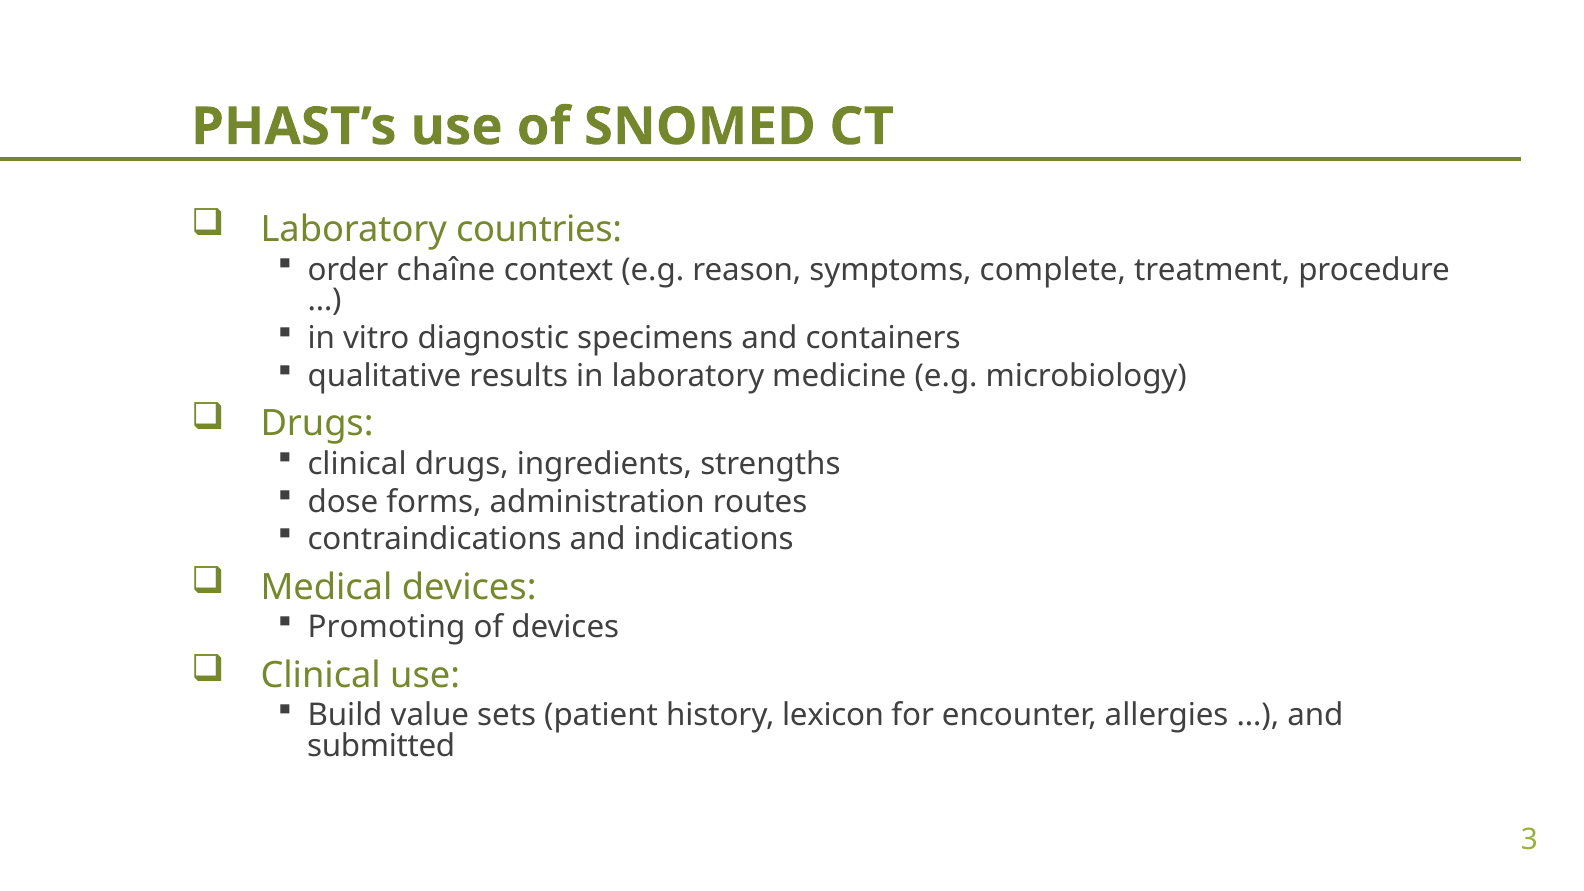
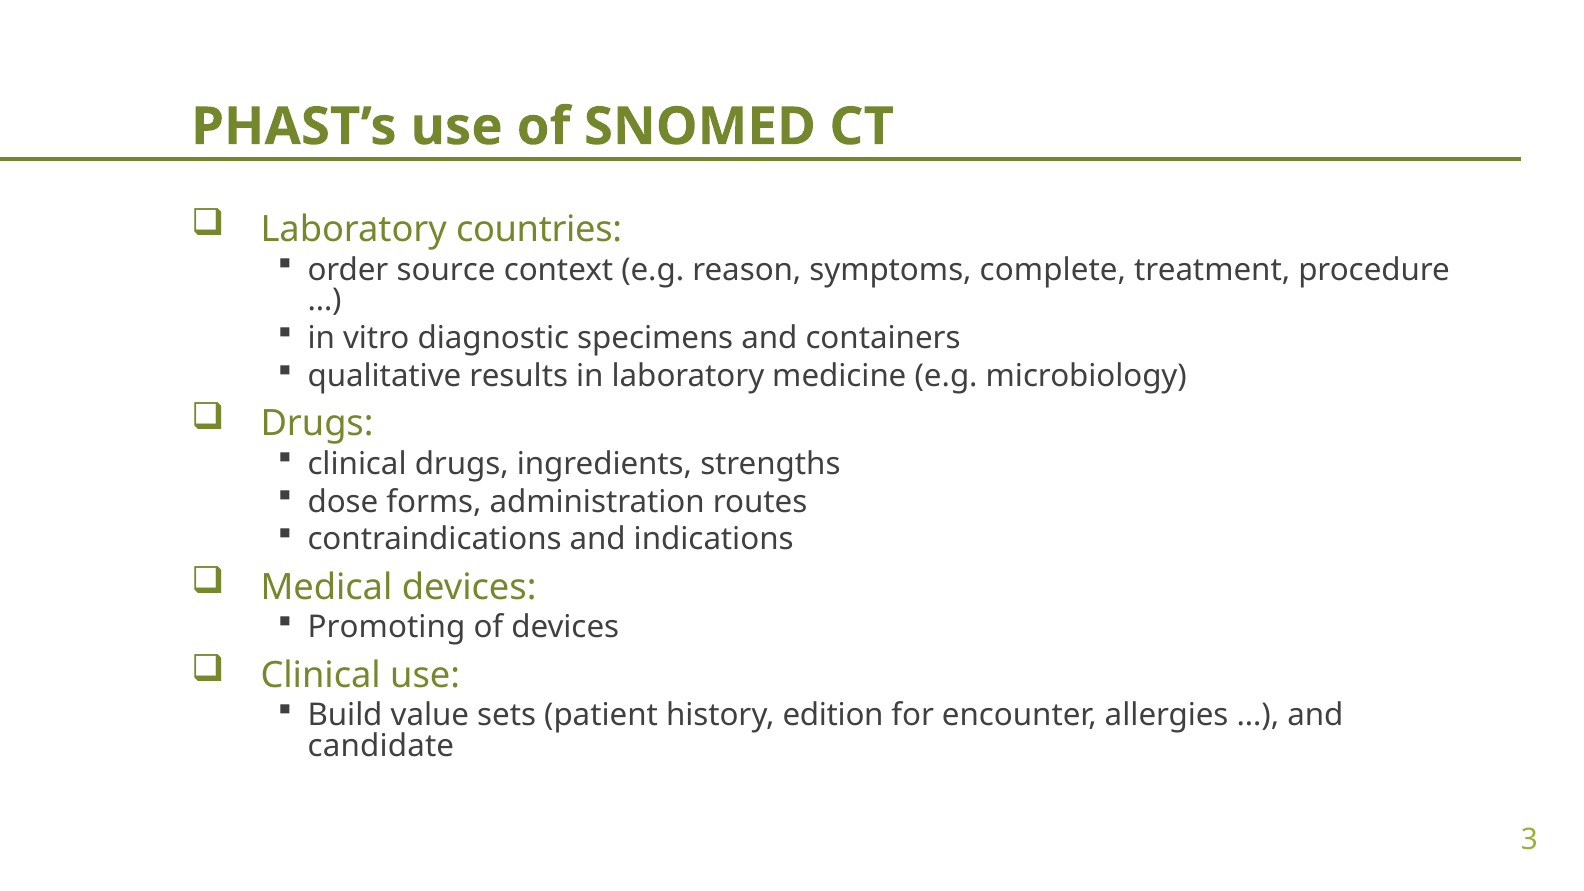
chaîne: chaîne -> source (446, 270)
lexicon: lexicon -> edition (833, 716)
submitted: submitted -> candidate (381, 746)
